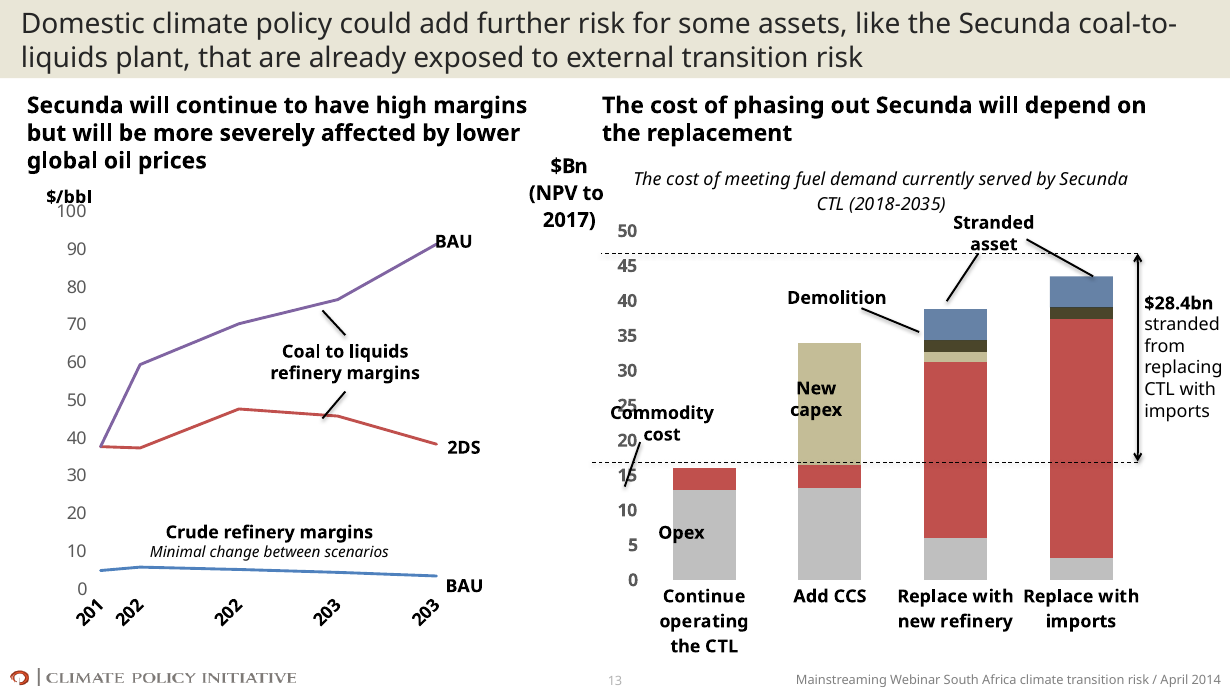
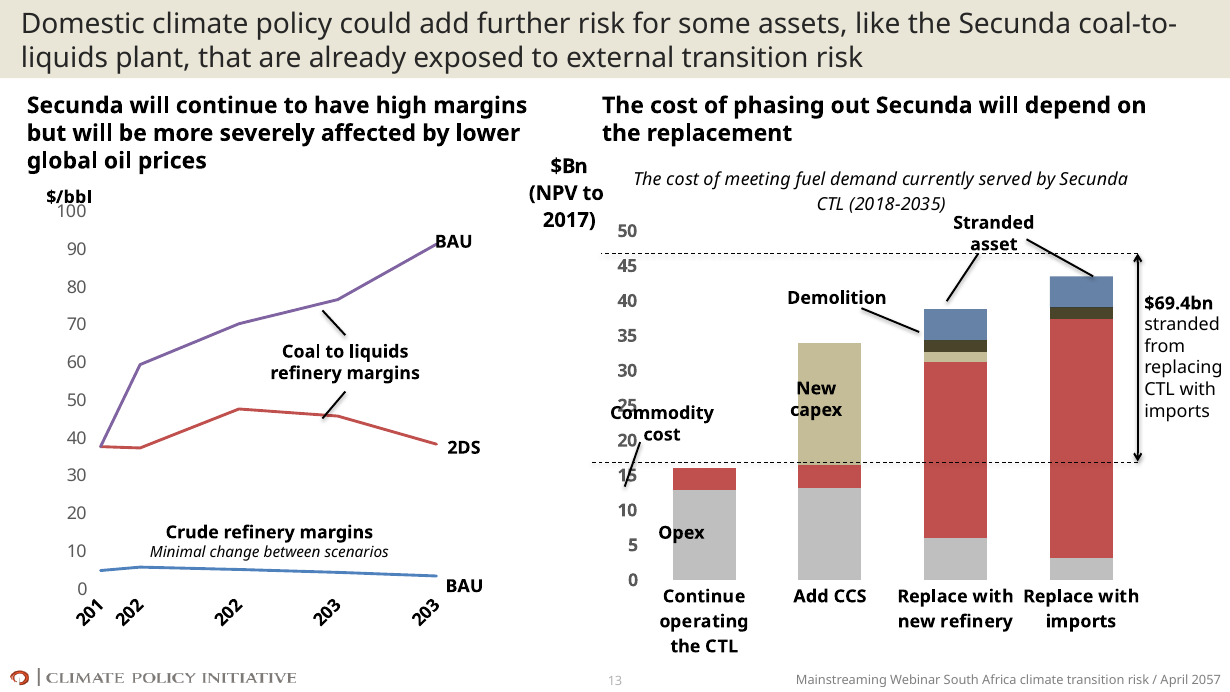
$28.4bn: $28.4bn -> $69.4bn (1179, 303)
2014: 2014 -> 2057 (1206, 680)
